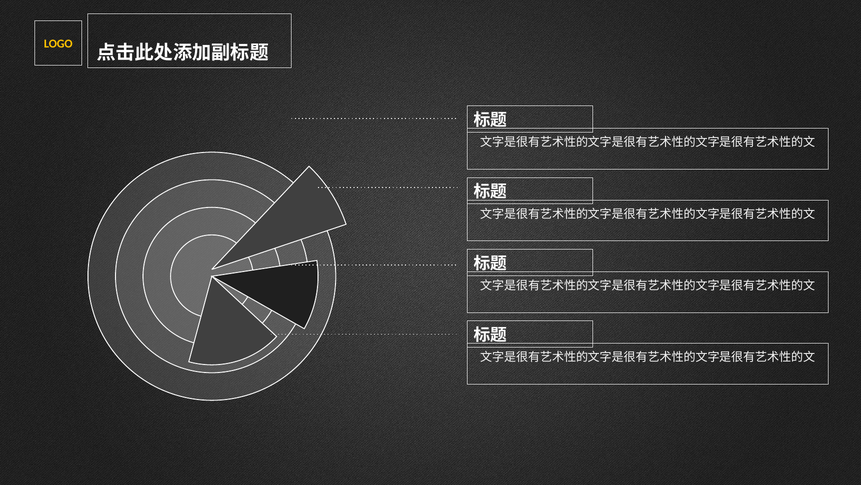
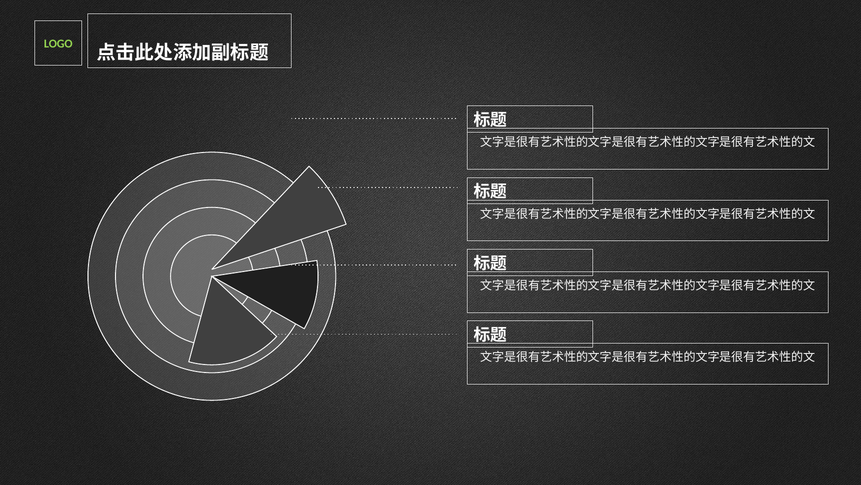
LOGO colour: yellow -> light green (58, 44)
